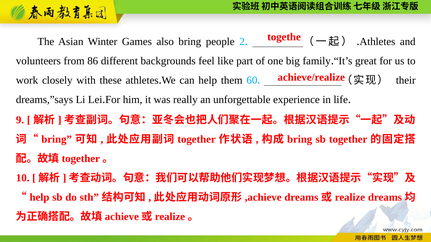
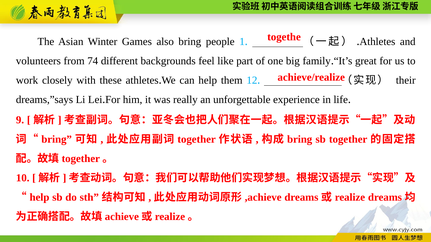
2: 2 -> 1 (242, 42)
86: 86 -> 74 (93, 61)
60: 60 -> 12 (252, 80)
